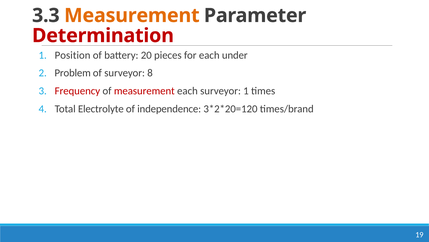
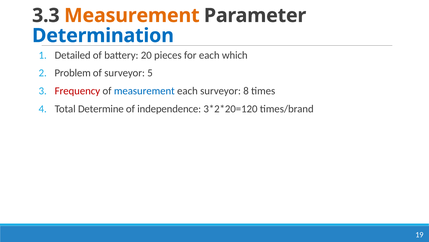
Determination colour: red -> blue (103, 36)
Position: Position -> Detailed (73, 55)
under: under -> which (235, 55)
8: 8 -> 5 (150, 73)
measurement colour: red -> blue (144, 91)
surveyor 1: 1 -> 8 (246, 91)
Electrolyte: Electrolyte -> Determine (101, 108)
